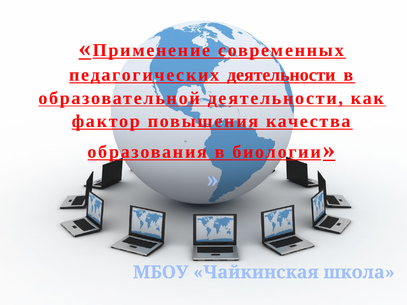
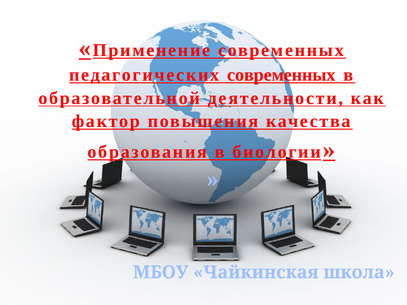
педагогических деятельности: деятельности -> современных (281, 75)
